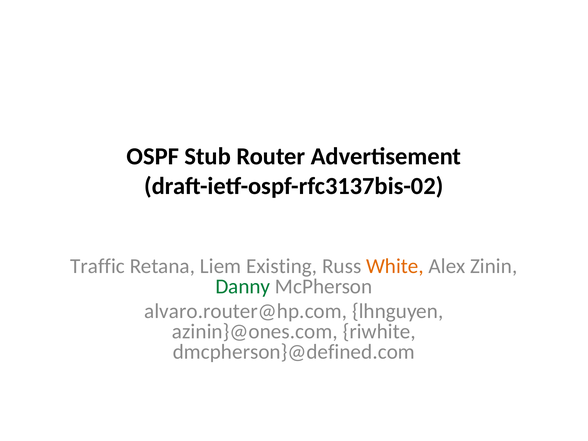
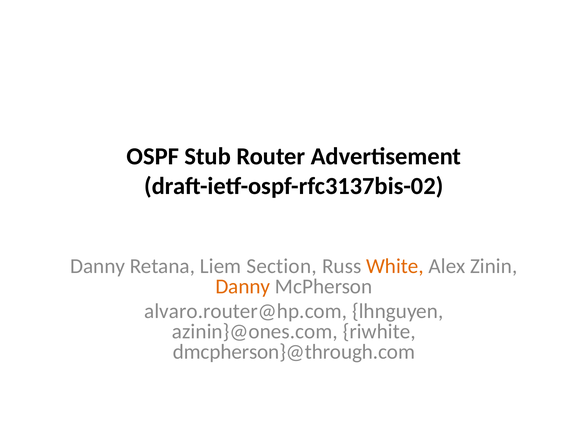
Traffic: Traffic -> Danny (98, 266)
Existing: Existing -> Section (282, 266)
Danny colour: green -> orange (243, 287)
dmcpherson}@defined.com: dmcpherson}@defined.com -> dmcpherson}@through.com (294, 352)
